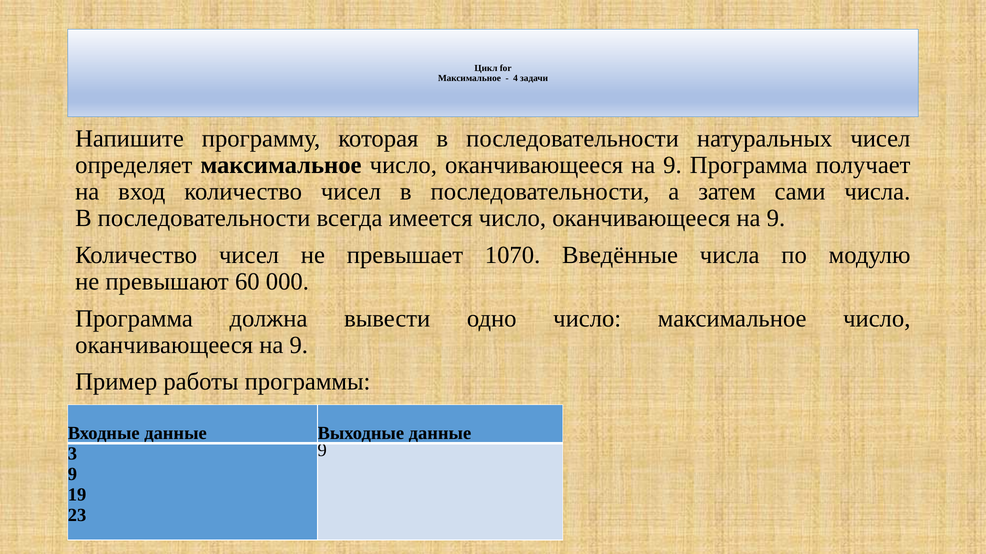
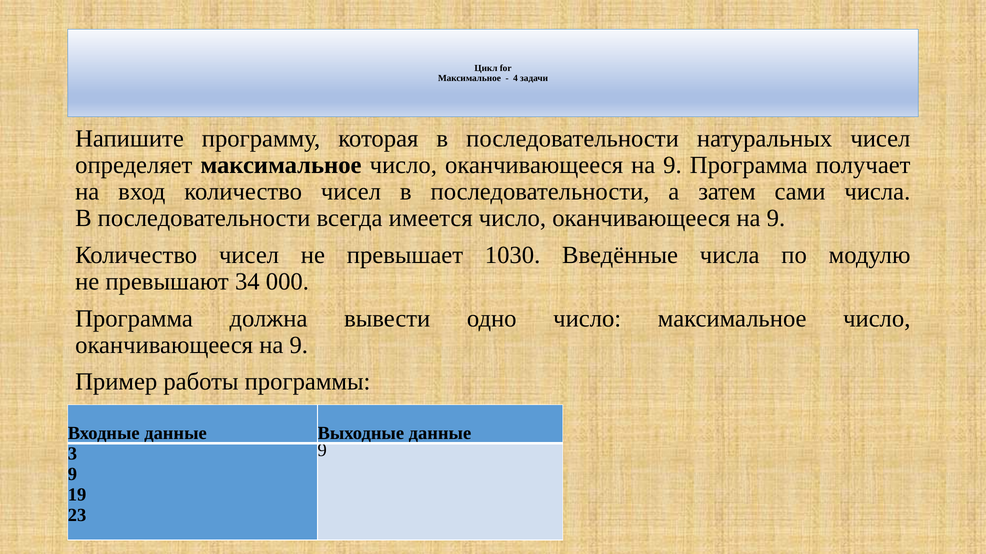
1070: 1070 -> 1030 (513, 255)
60: 60 -> 34 (247, 282)
